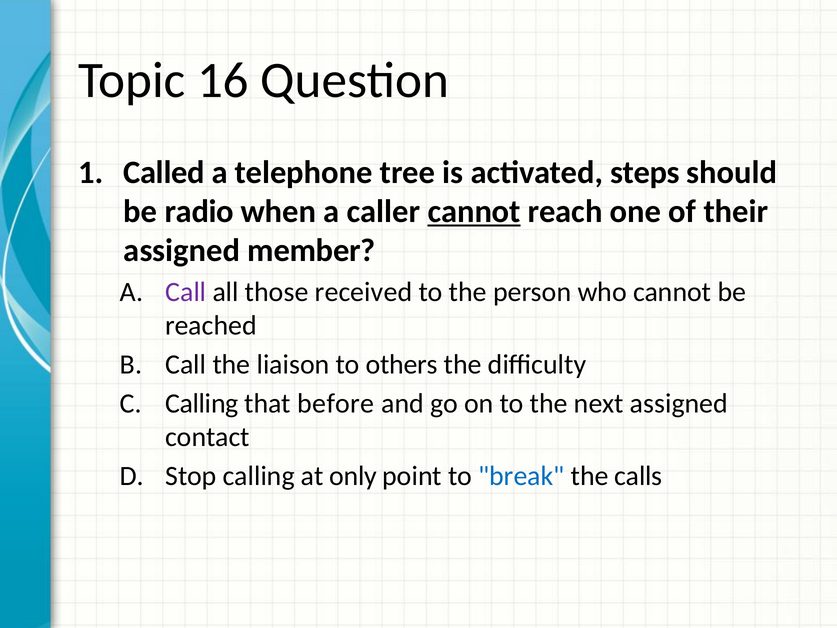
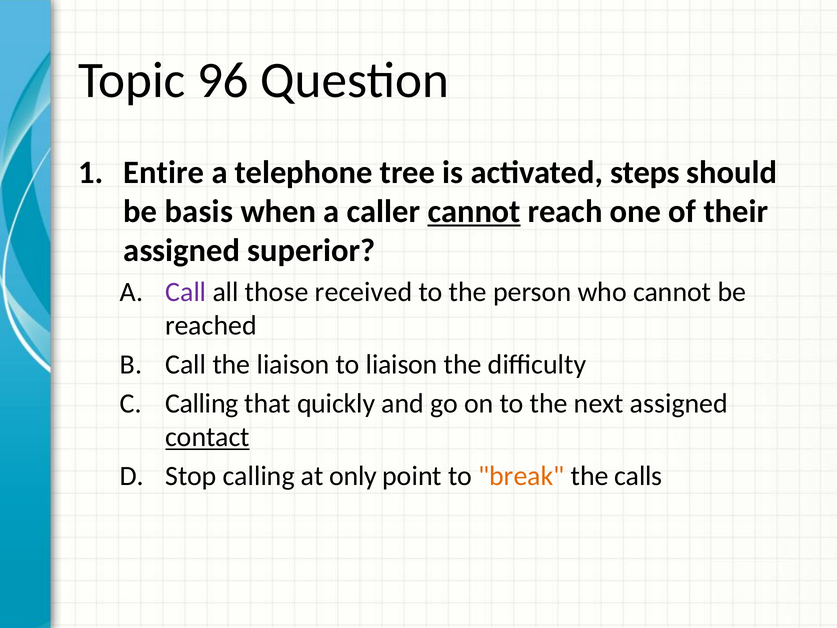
16: 16 -> 96 (223, 81)
Called: Called -> Entire (164, 172)
radio: radio -> basis (199, 211)
member: member -> superior (311, 250)
to others: others -> liaison (402, 364)
before: before -> quickly (336, 403)
contact underline: none -> present (207, 437)
break colour: blue -> orange (521, 476)
